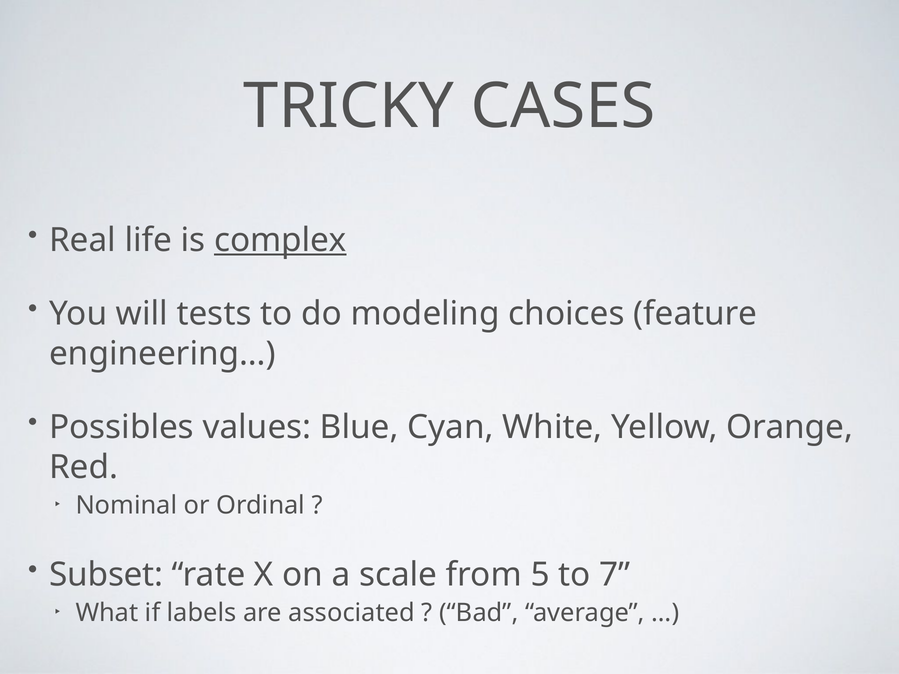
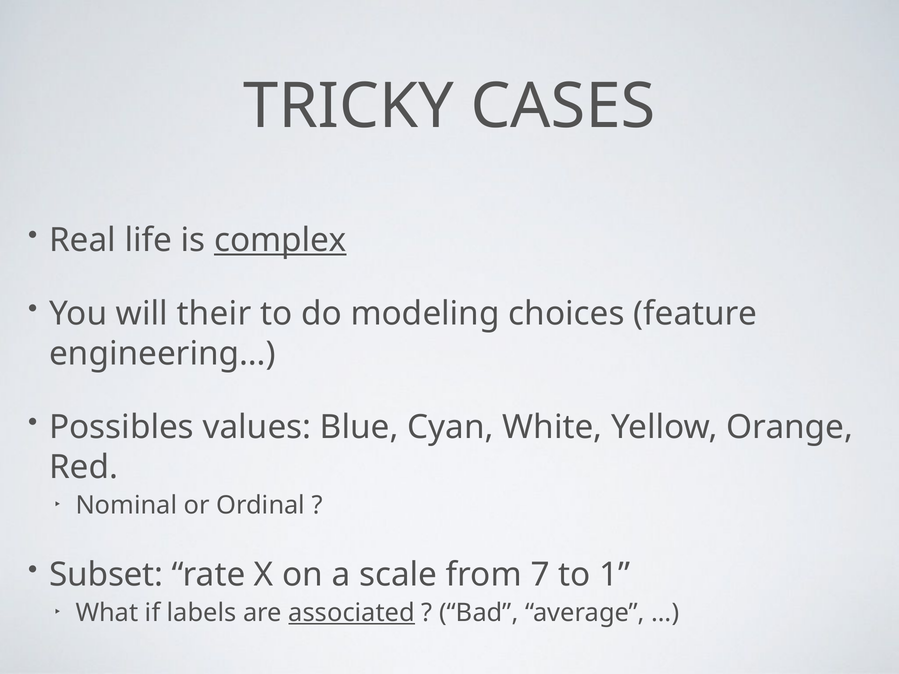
tests: tests -> their (214, 314)
5: 5 -> 7 (540, 575)
7: 7 -> 1 (615, 575)
associated underline: none -> present (352, 613)
